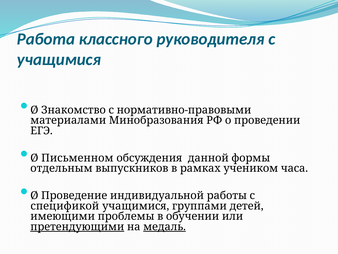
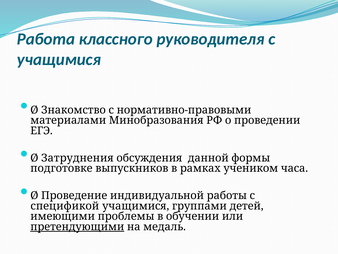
Письменном: Письменном -> Затруднения (77, 158)
отдельным: отдельным -> подготовке (61, 168)
медаль underline: present -> none (165, 226)
